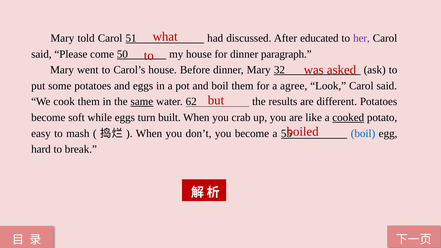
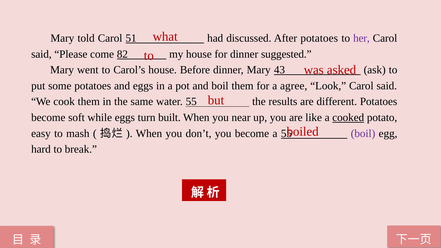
After educated: educated -> potatoes (319, 38)
50: 50 -> 82 (122, 54)
paragraph: paragraph -> suggested (286, 54)
32: 32 -> 43 (279, 70)
same underline: present -> none (142, 102)
water 62: 62 -> 55 (191, 102)
crab: crab -> near (241, 118)
boil colour: blue -> purple (363, 133)
